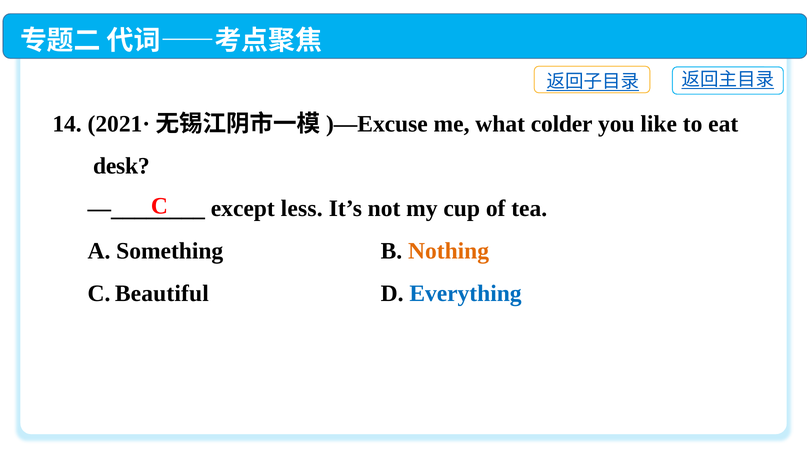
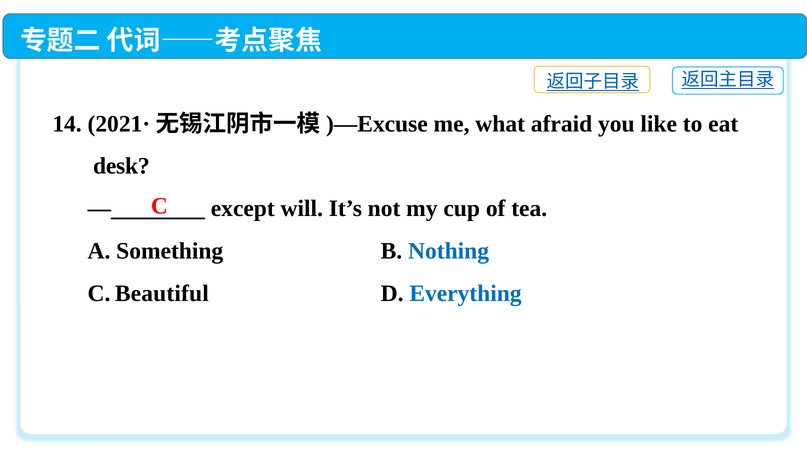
colder: colder -> afraid (562, 124)
less: less -> will (302, 209)
Nothing colour: orange -> blue (449, 251)
